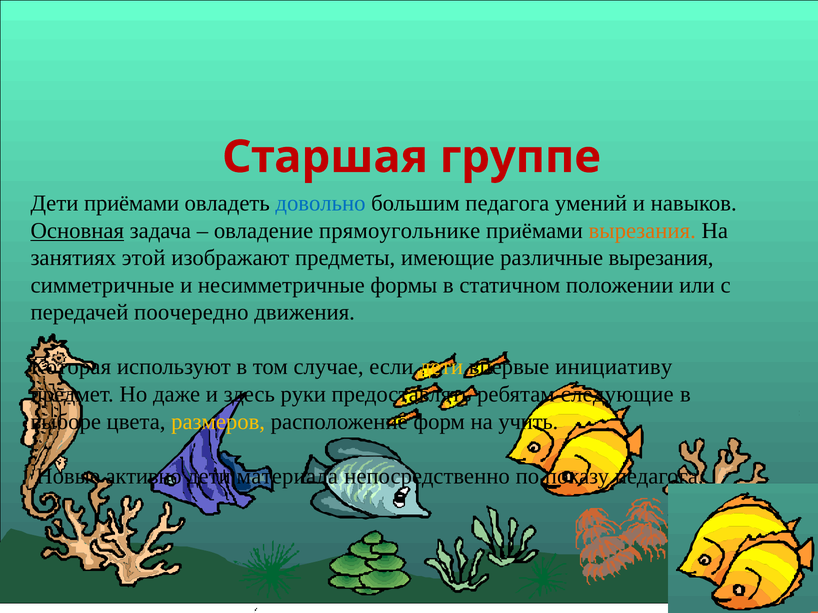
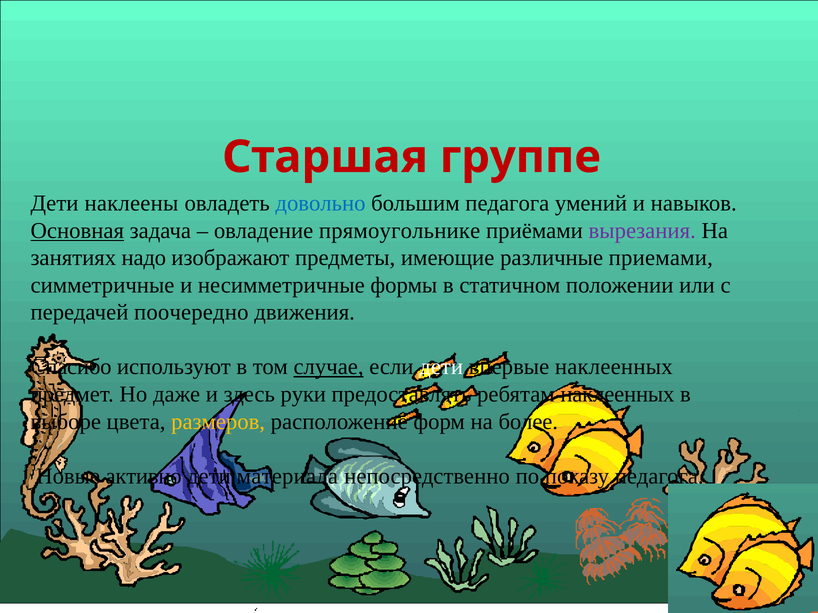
Дети приёмами: приёмами -> наклеены (131, 204)
вырезания colour: orange -> purple (642, 231)
этой: этой -> надо (144, 258)
различные вырезания: вырезания -> приемами (661, 258)
Которая: Которая -> Спасибо (71, 367)
случае underline: none -> present (329, 367)
дети colour: yellow -> white (441, 367)
впервые инициативу: инициативу -> наклеенных (614, 367)
ребятам следующие: следующие -> наклеенных (617, 395)
учить: учить -> более (528, 422)
